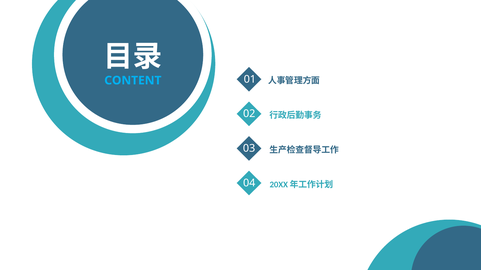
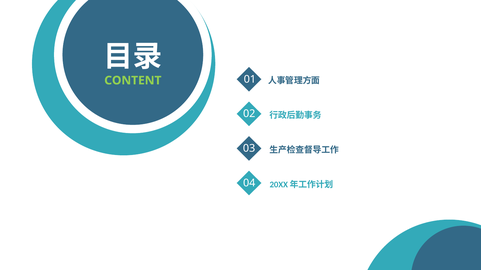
CONTENT colour: light blue -> light green (133, 81)
